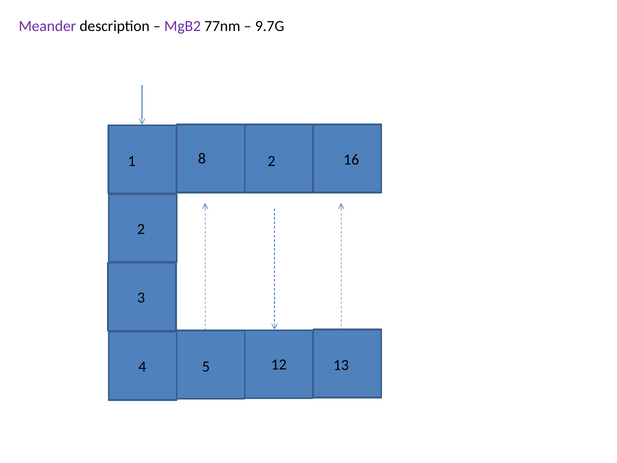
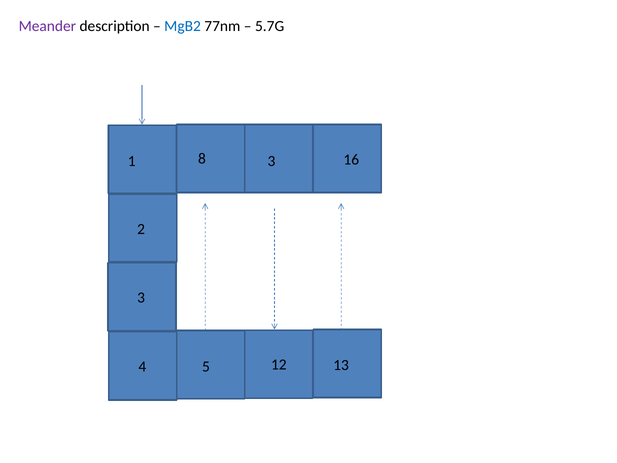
MgB2 colour: purple -> blue (183, 26)
9.7G: 9.7G -> 5.7G (270, 26)
1 2: 2 -> 3 (271, 161)
